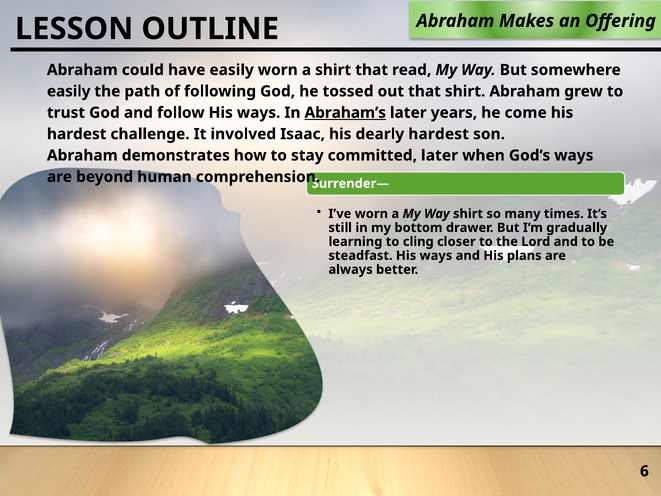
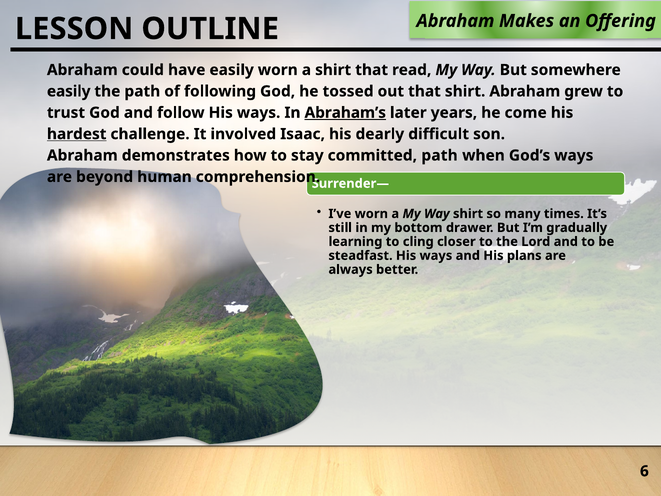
hardest underline: none -> present (77, 134)
dearly hardest: hardest -> difficult (439, 134)
committed later: later -> path (440, 155)
